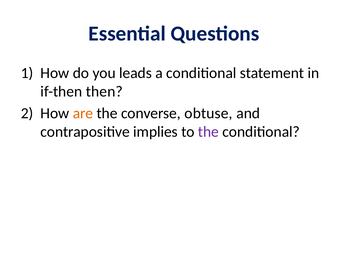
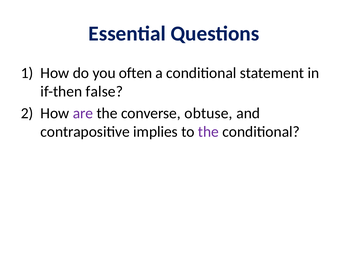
leads: leads -> often (136, 73)
then: then -> false (104, 92)
are colour: orange -> purple (83, 113)
